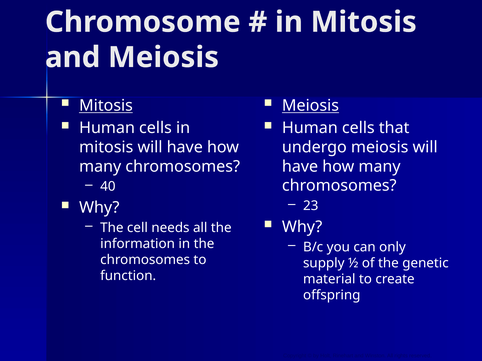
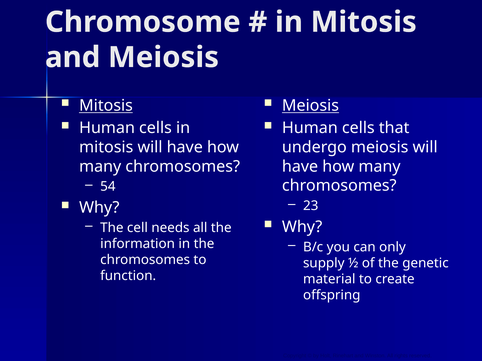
40: 40 -> 54 (108, 187)
